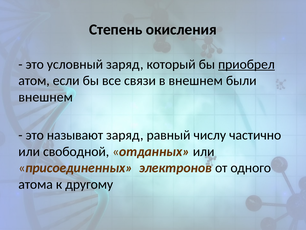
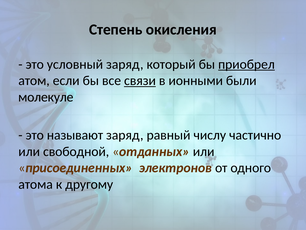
связи underline: none -> present (140, 81)
в внешнем: внешнем -> ионными (196, 81)
внешнем: внешнем -> молекуле (46, 97)
